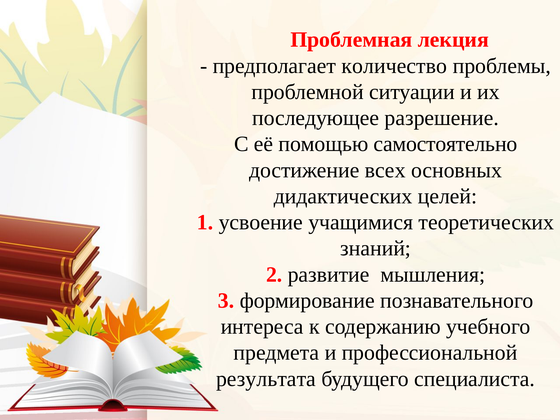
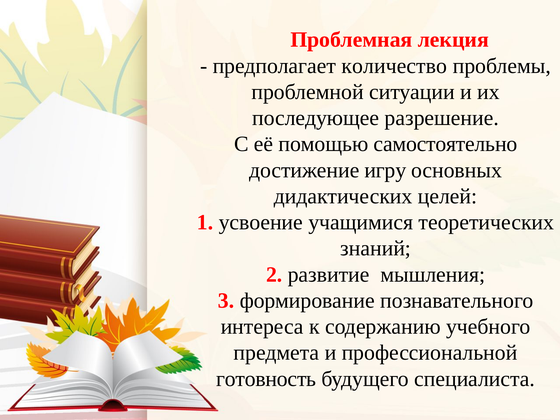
всех: всех -> игру (385, 170)
результата: результата -> готовность (266, 379)
